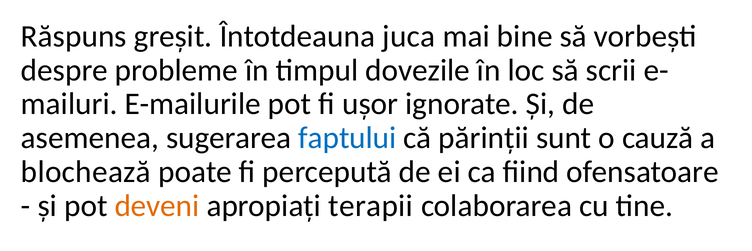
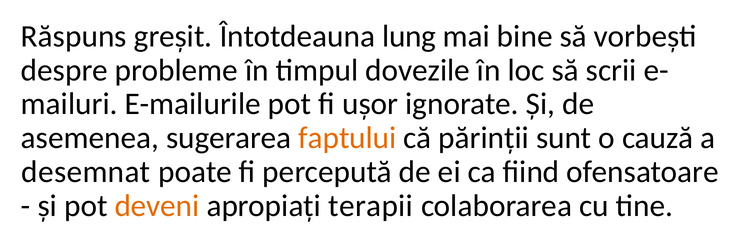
juca: juca -> lung (409, 36)
faptului colour: blue -> orange (347, 138)
blochează: blochează -> desemnat (86, 172)
